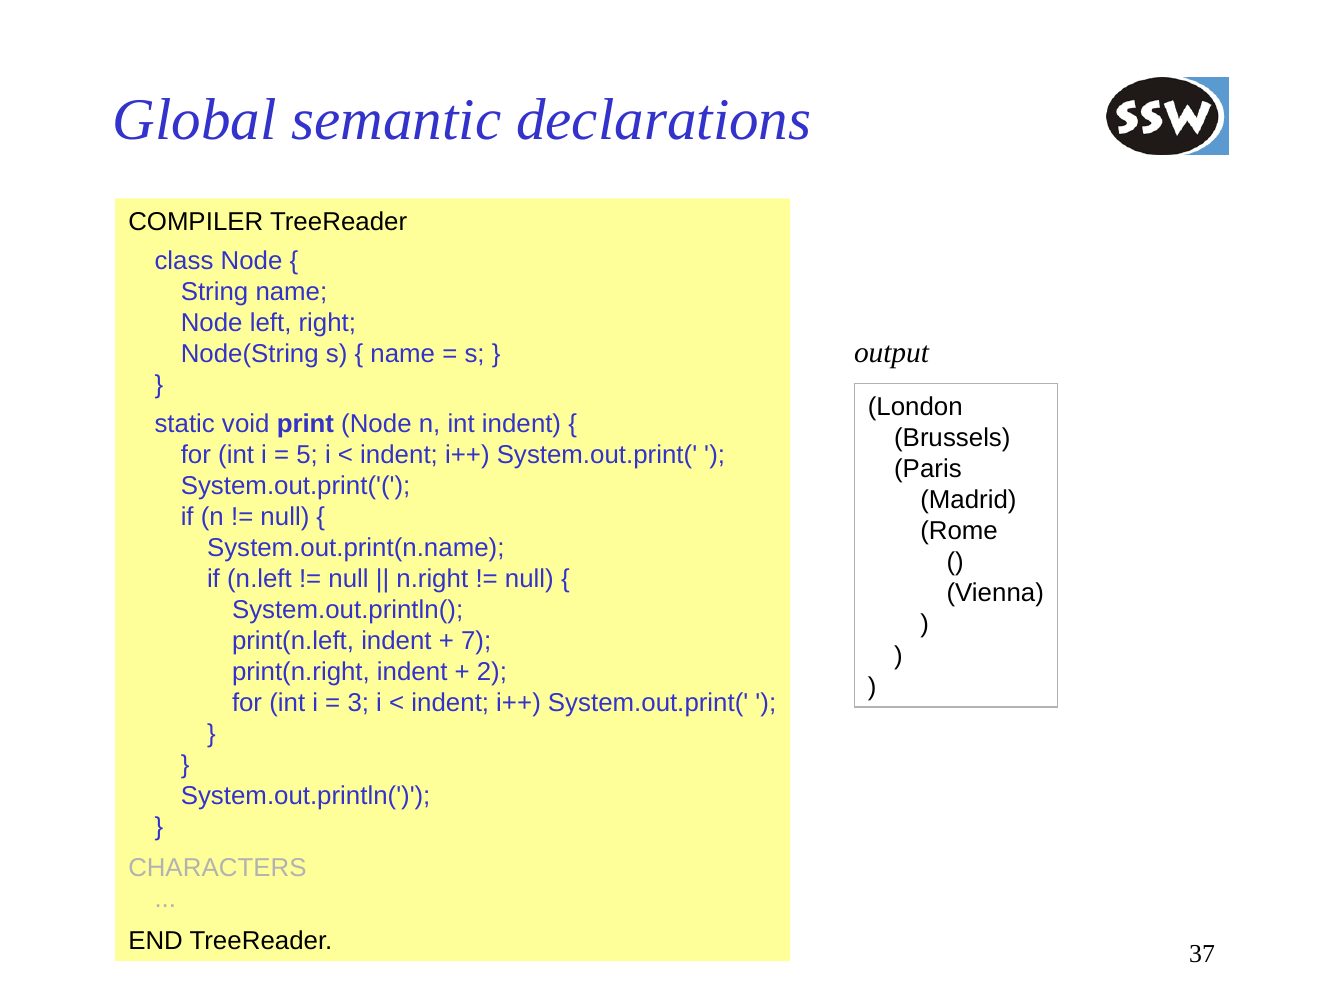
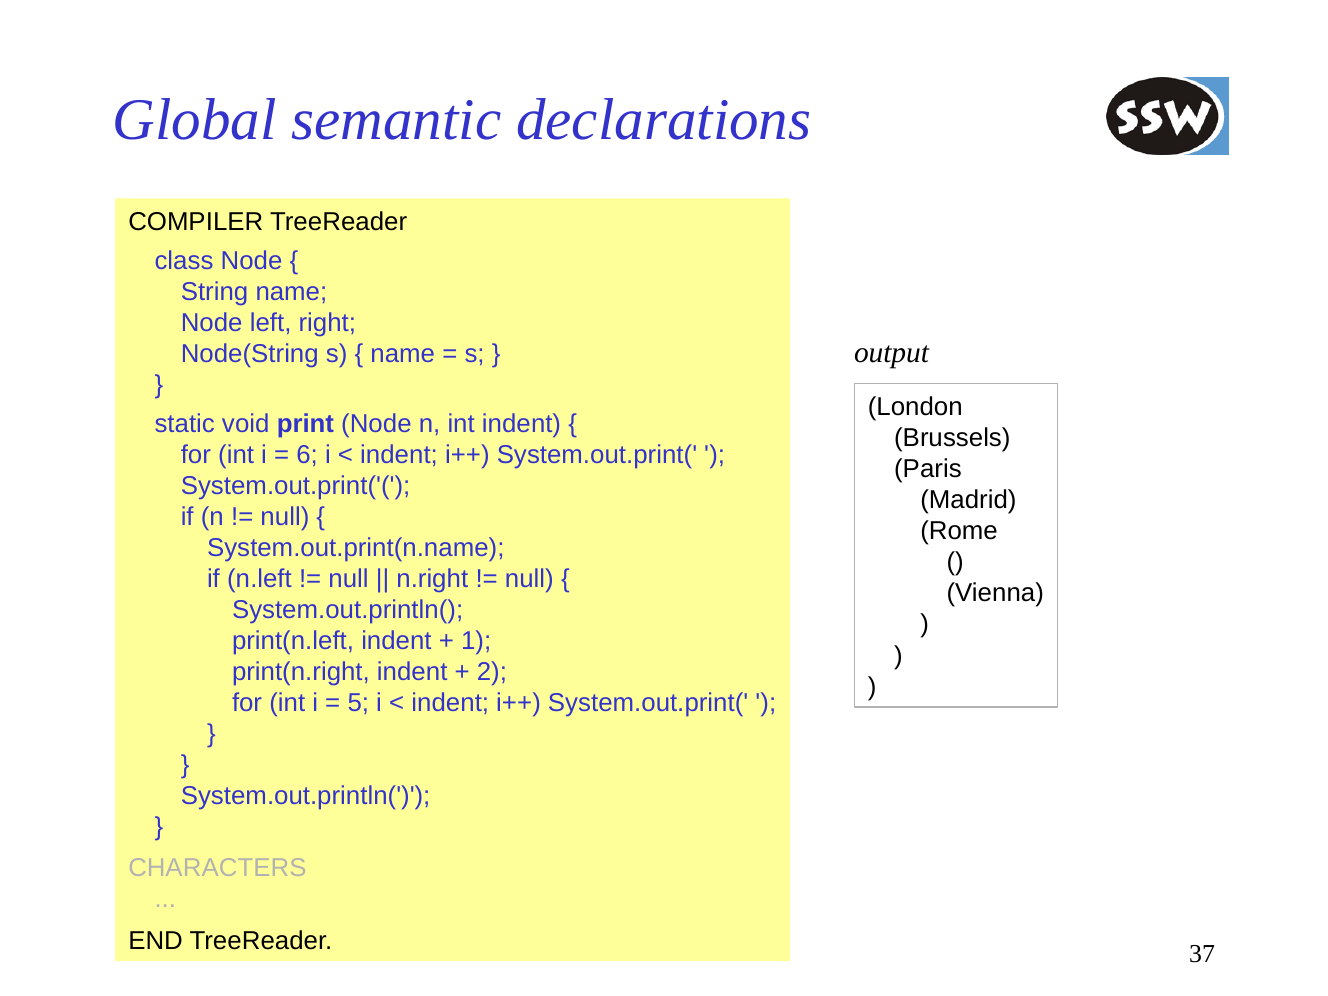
5: 5 -> 6 (307, 455)
7: 7 -> 1 (476, 641)
3: 3 -> 5 (358, 703)
